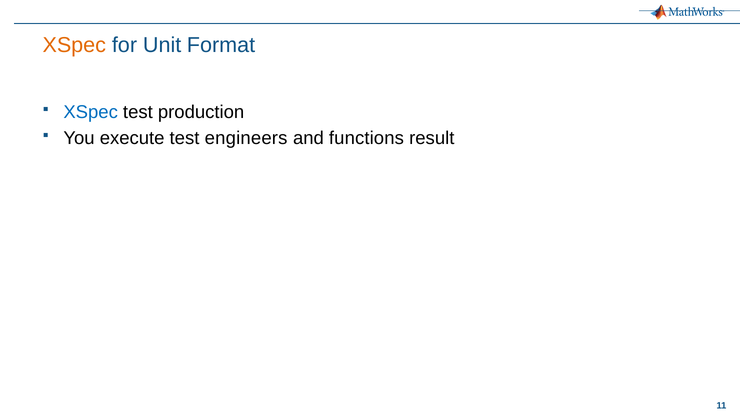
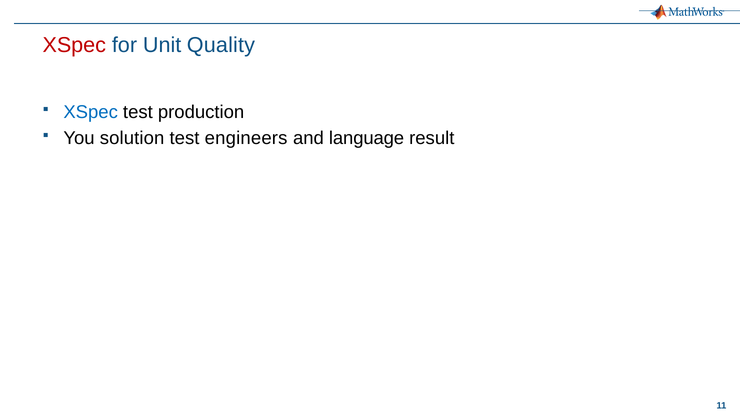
XSpec colour: orange -> red (74, 45)
Format: Format -> Quality (221, 45)
execute: execute -> solution (132, 138)
functions: functions -> language (367, 138)
